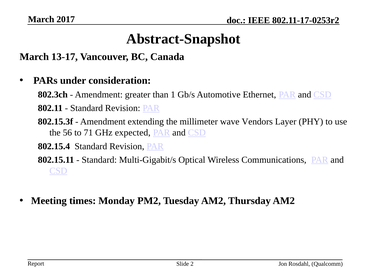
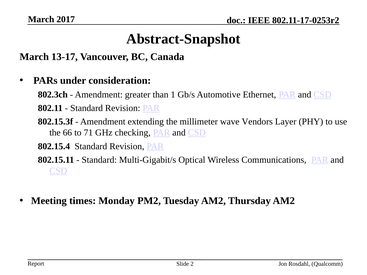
56: 56 -> 66 (67, 133)
expected: expected -> checking (133, 133)
